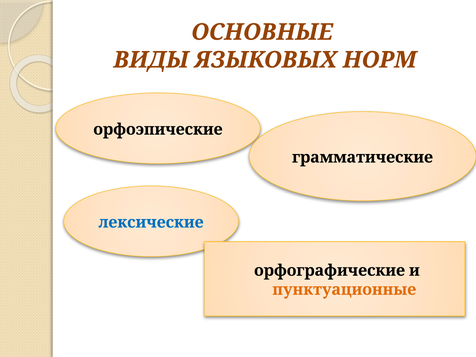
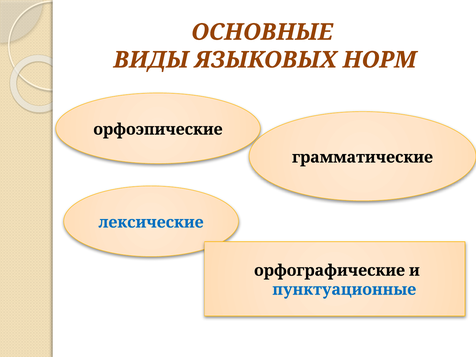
пунктуационные colour: orange -> blue (344, 290)
